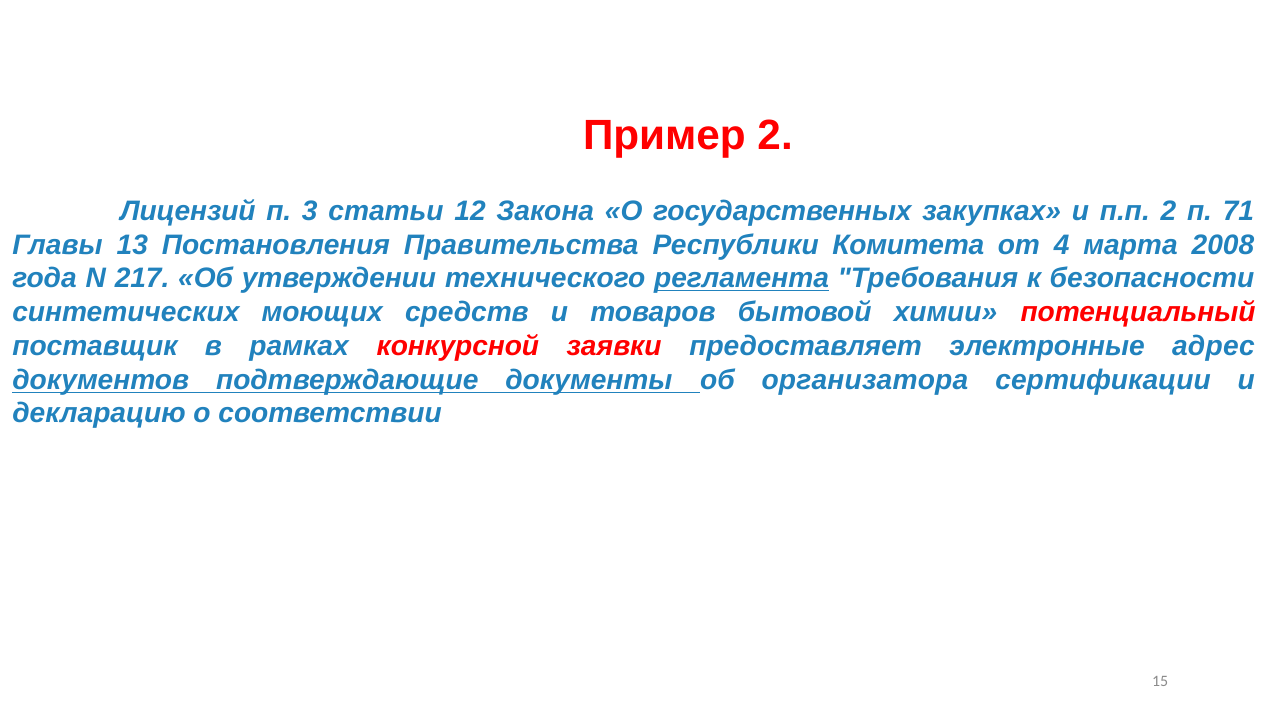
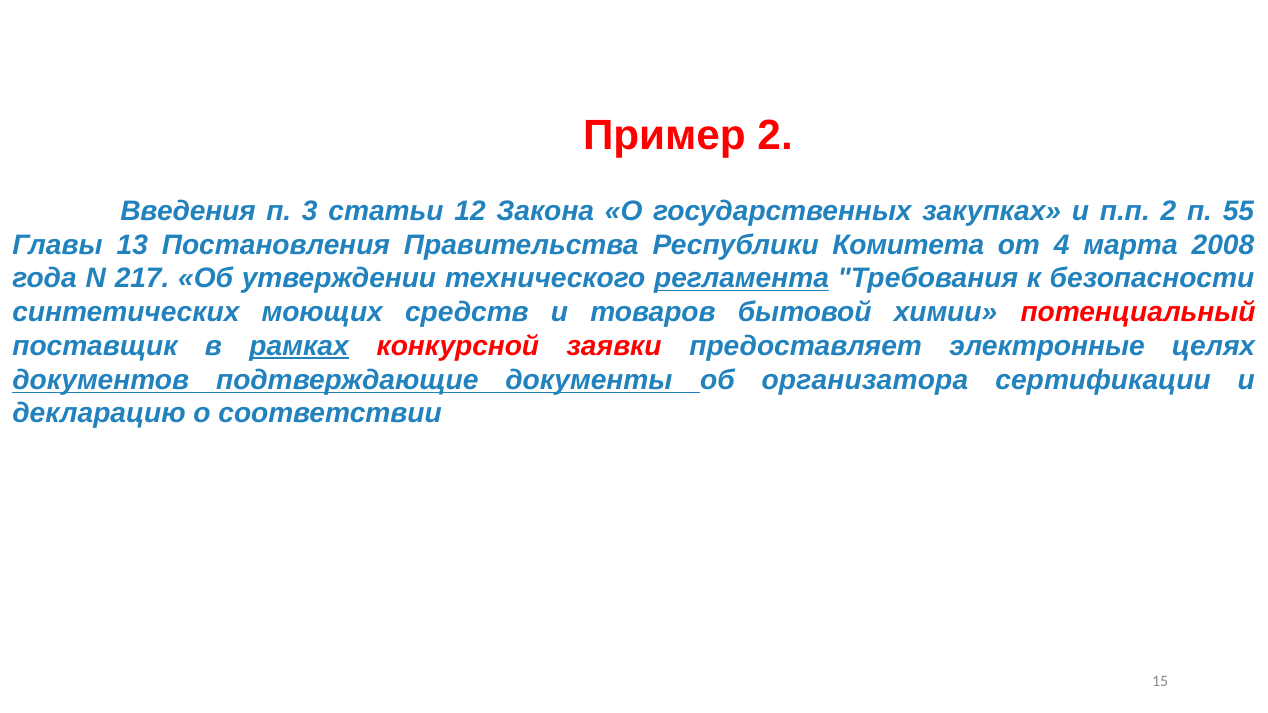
Лицензий: Лицензий -> Введения (188, 211)
71: 71 -> 55 (1238, 211)
рамках underline: none -> present (299, 346)
адрес: адрес -> целях (1214, 346)
